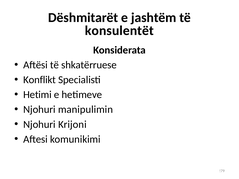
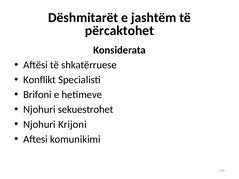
konsulentët: konsulentët -> përcaktohet (119, 31)
Hetimi: Hetimi -> Brifoni (37, 95)
manipulimin: manipulimin -> sekuestrohet (86, 110)
